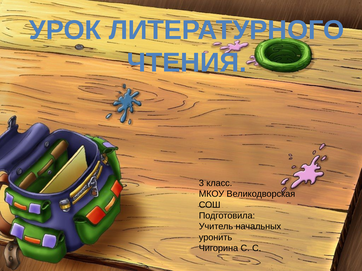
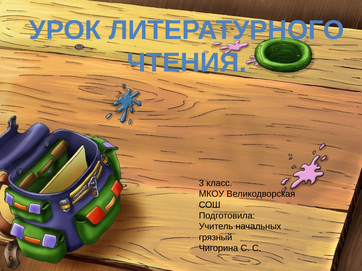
уронить: уронить -> грязный (216, 238)
